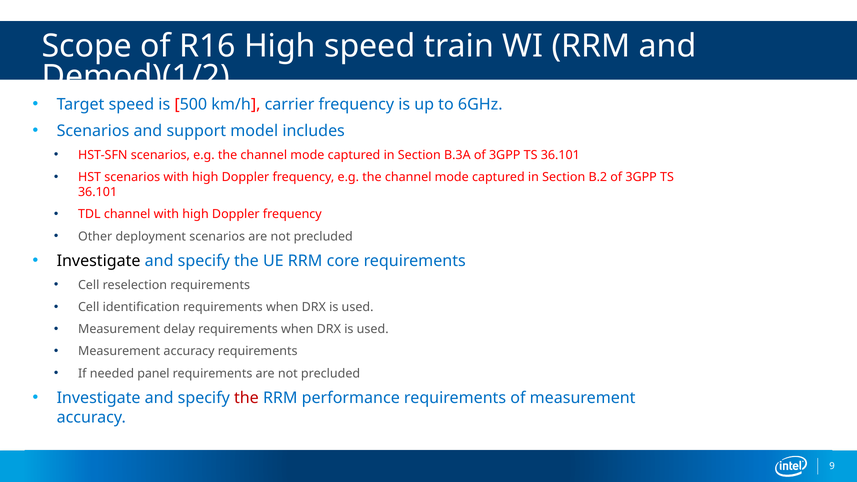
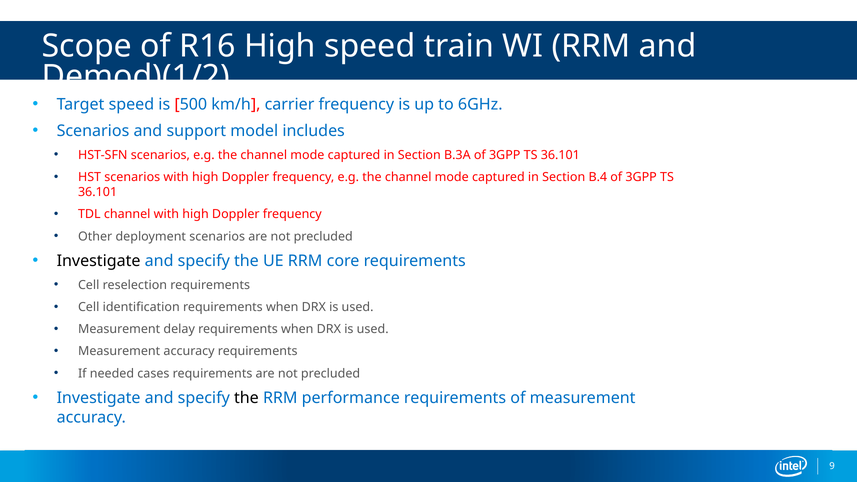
B.2: B.2 -> B.4 (598, 177)
panel: panel -> cases (153, 374)
the colour: red -> black (246, 398)
